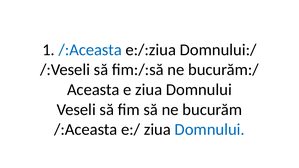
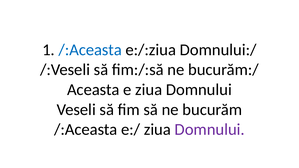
Domnului colour: blue -> purple (210, 130)
